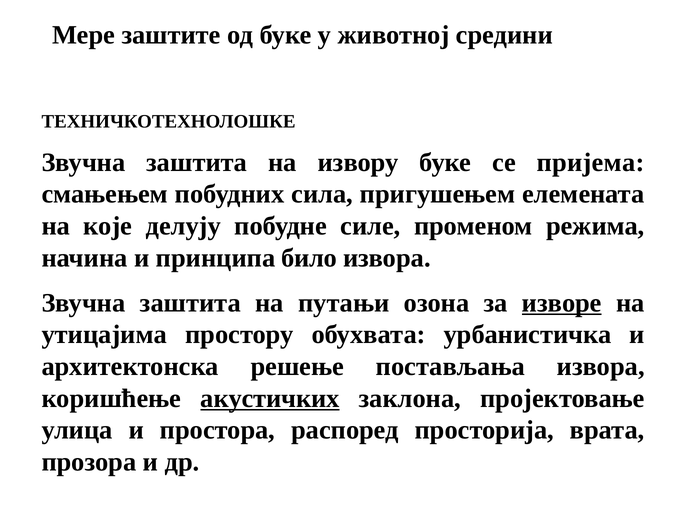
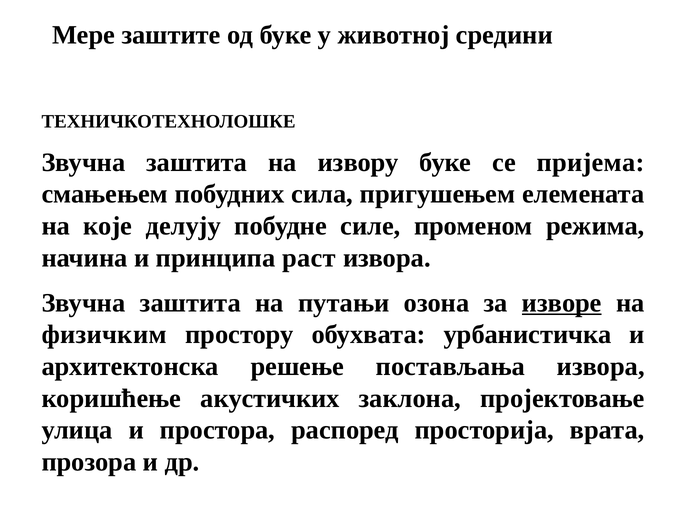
било: било -> раст (309, 258)
утицајима: утицајима -> физичким (104, 335)
акустичких underline: present -> none (270, 398)
